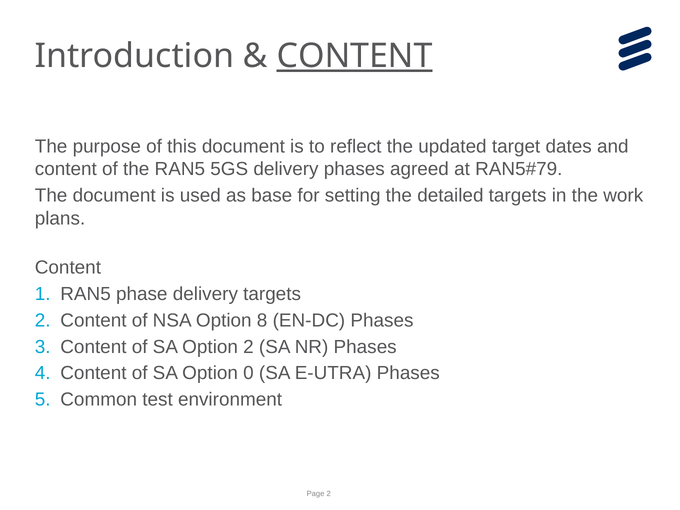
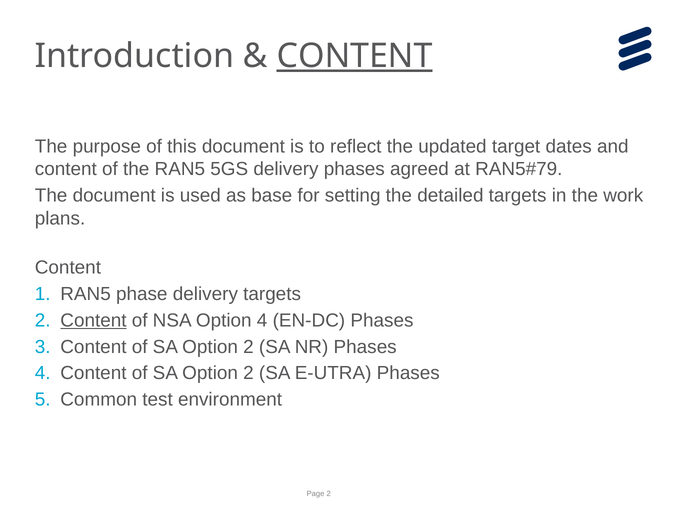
Content underline: none -> present (93, 320)
Option 8: 8 -> 4 (262, 320)
0: 0 -> 2 (248, 373)
